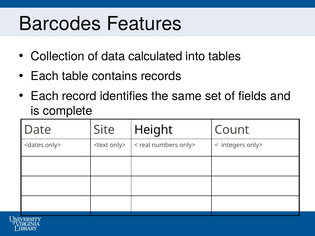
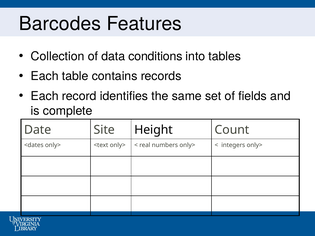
calculated: calculated -> conditions (155, 56)
